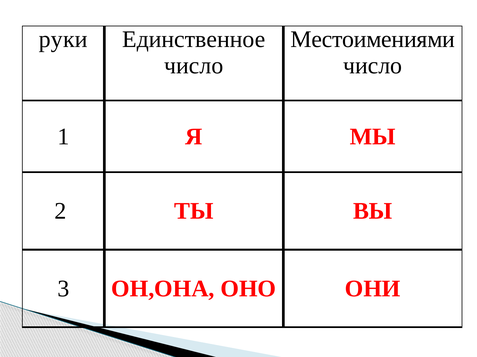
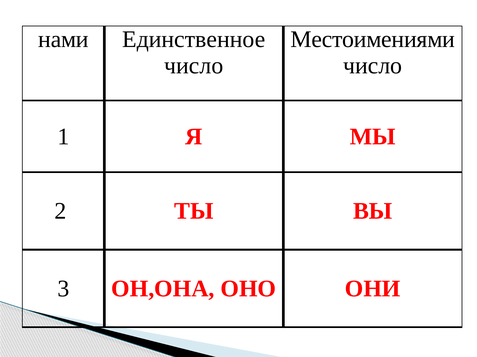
руки: руки -> нами (63, 39)
